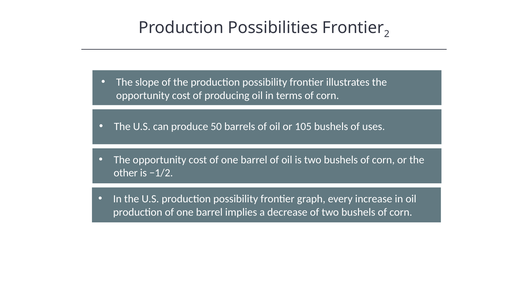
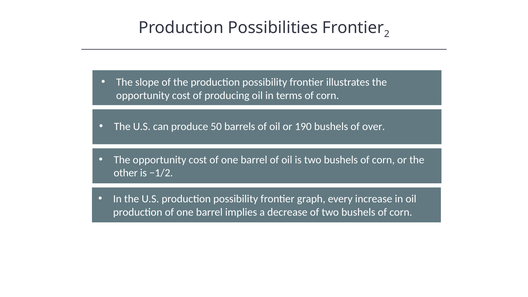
105: 105 -> 190 (303, 127)
uses: uses -> over (374, 127)
